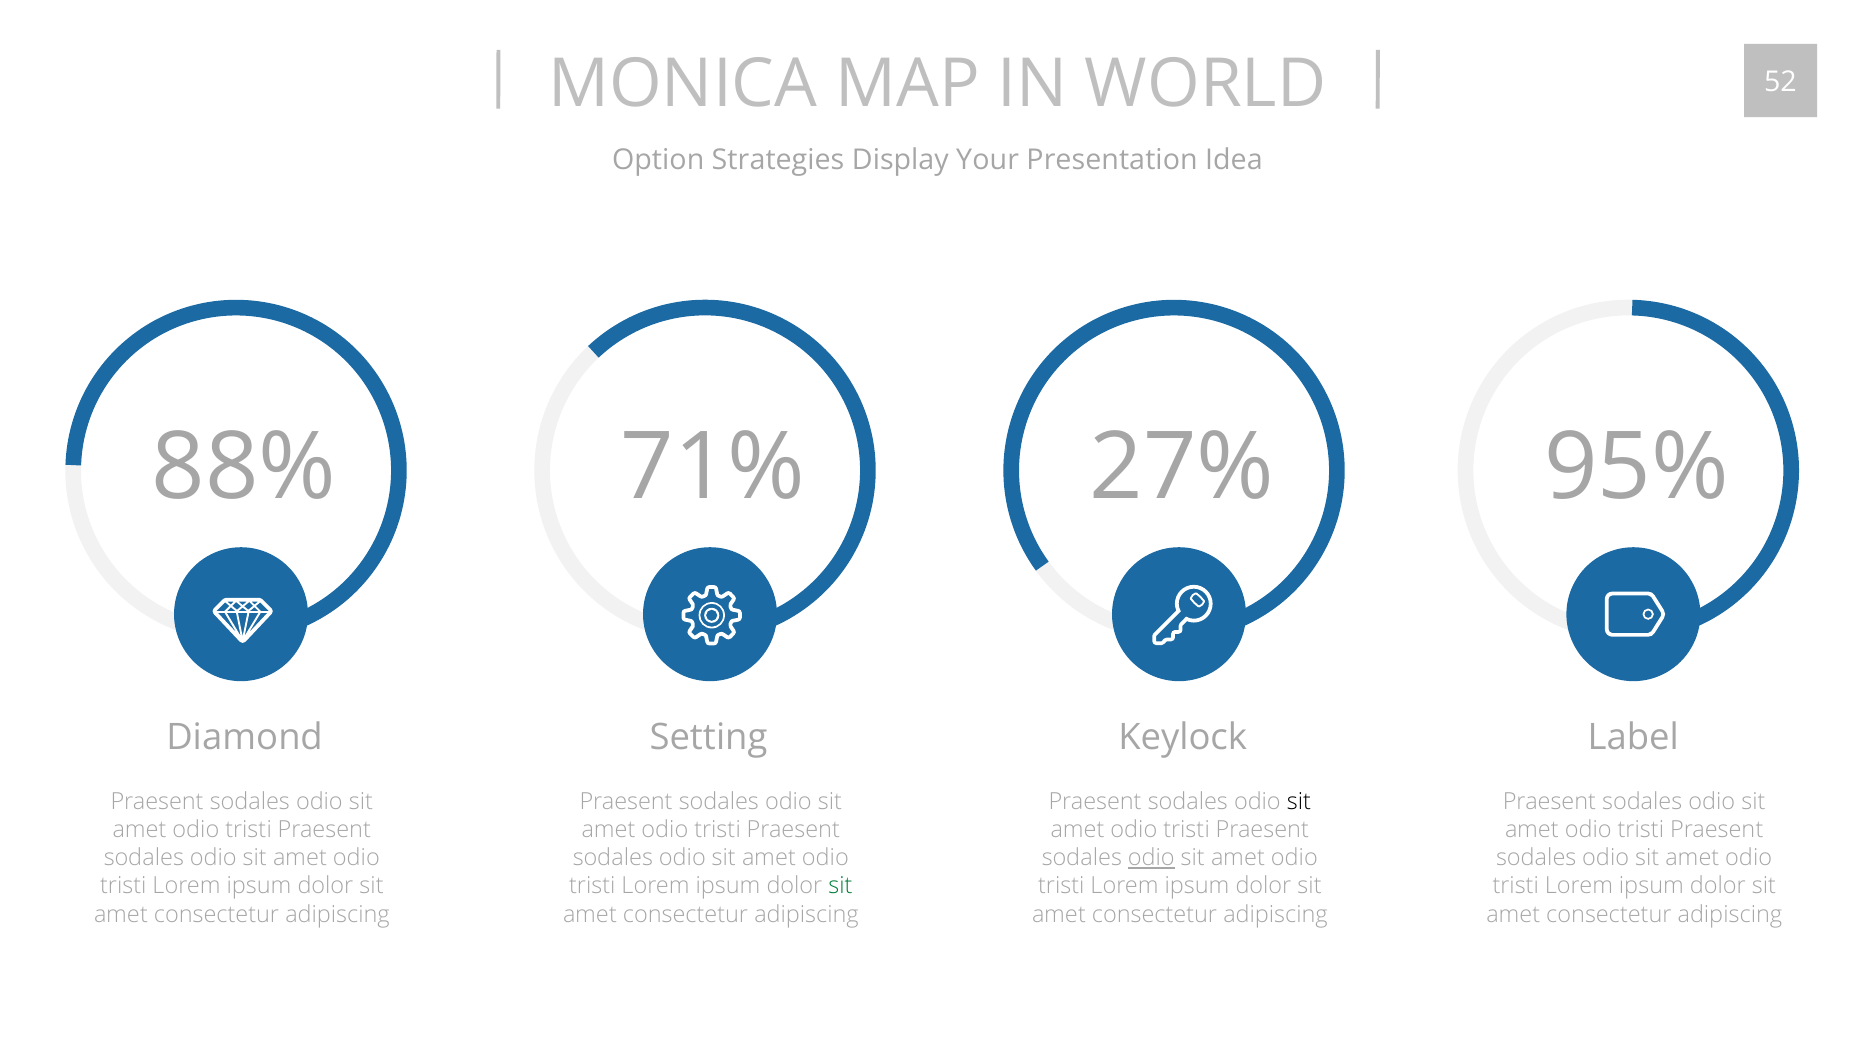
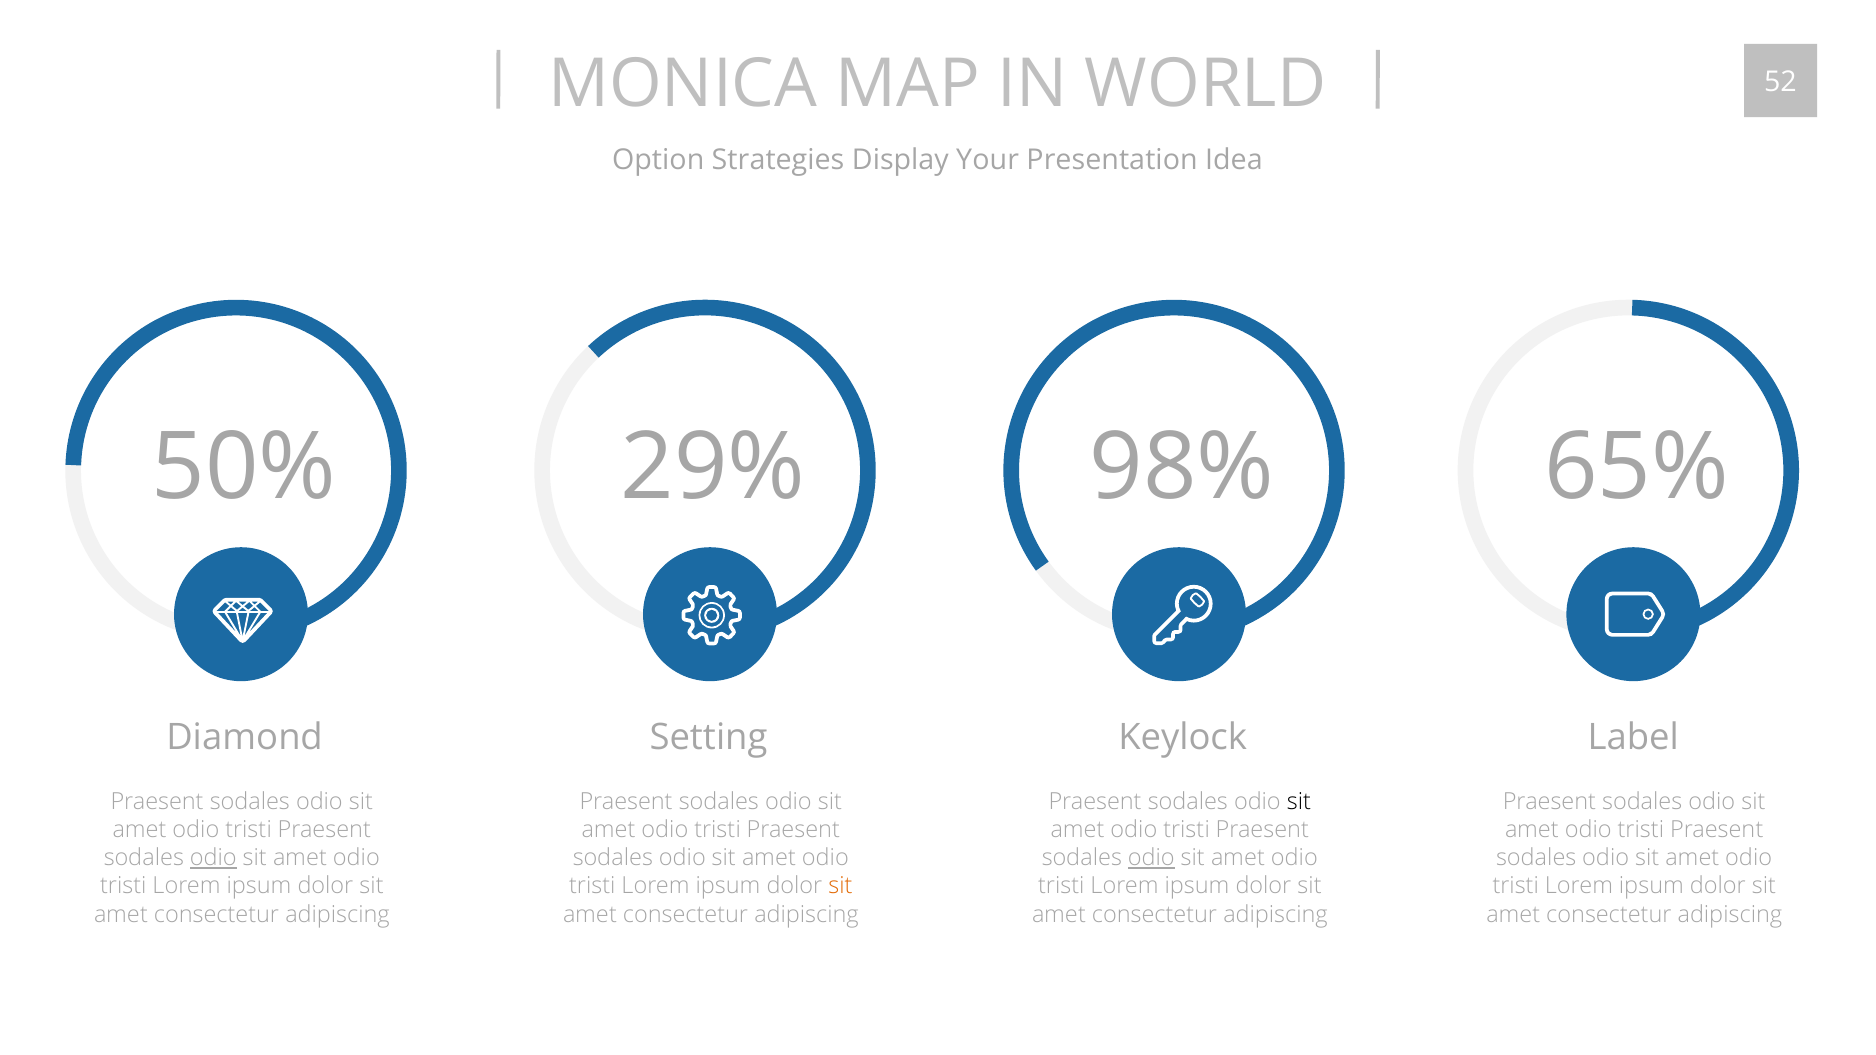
88%: 88% -> 50% (244, 468)
71%: 71% -> 29% (713, 468)
27%: 27% -> 98% (1182, 468)
95%: 95% -> 65% (1636, 468)
odio underline: none -> present (213, 858)
sit colour: green -> orange (841, 886)
